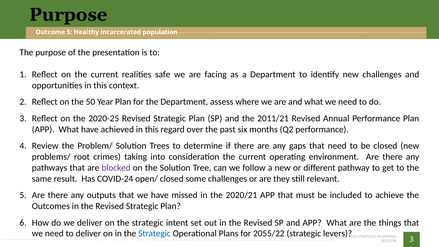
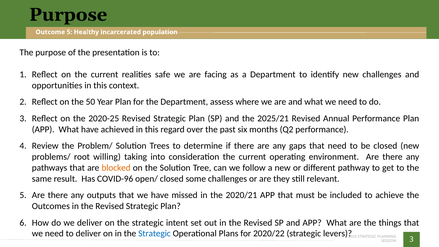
2011/21: 2011/21 -> 2025/21 (273, 118)
crimes: crimes -> willing (107, 157)
blocked colour: purple -> orange (116, 168)
COVID-24: COVID-24 -> COVID-96 (115, 179)
2055/22: 2055/22 -> 2020/22 (269, 234)
